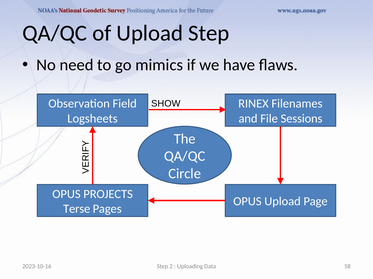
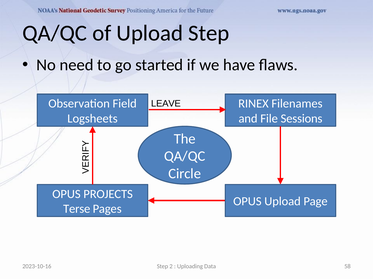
mimics: mimics -> started (159, 65)
SHOW: SHOW -> LEAVE (166, 104)
